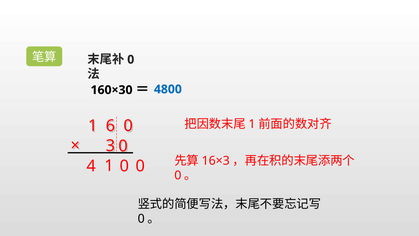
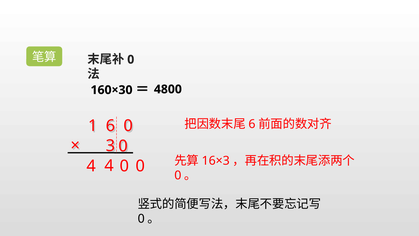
4800 colour: blue -> black (168, 89)
1: 1 -> 6 (252, 124)
4 1: 1 -> 4 (109, 166)
